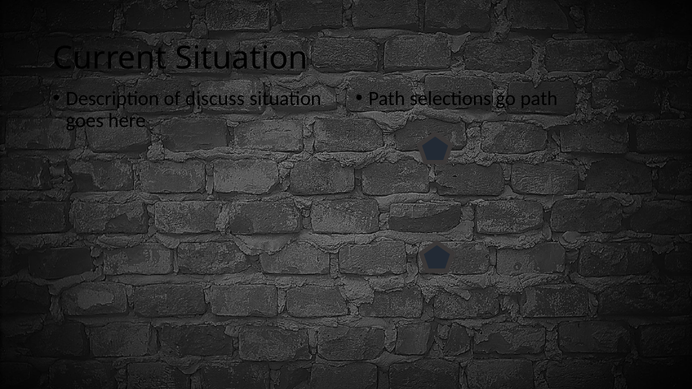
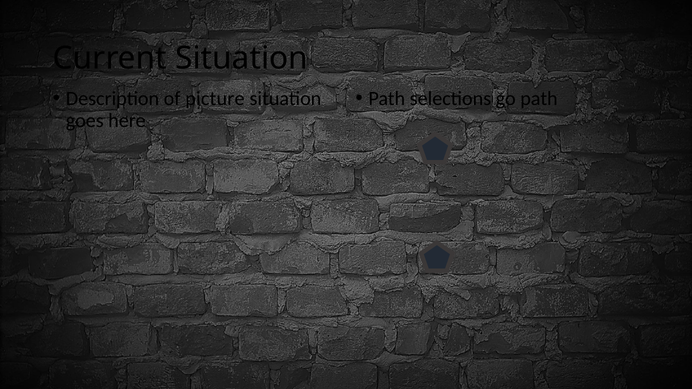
discuss: discuss -> picture (215, 99)
